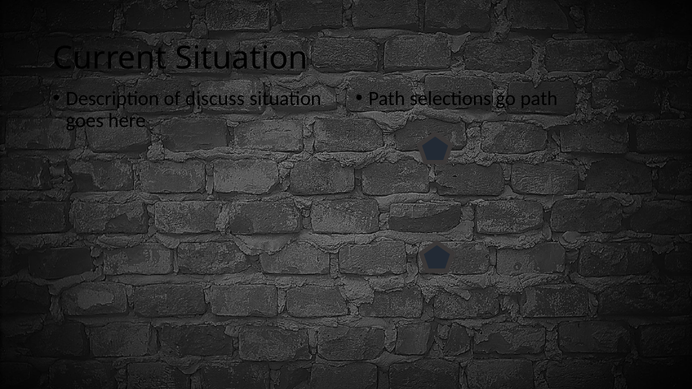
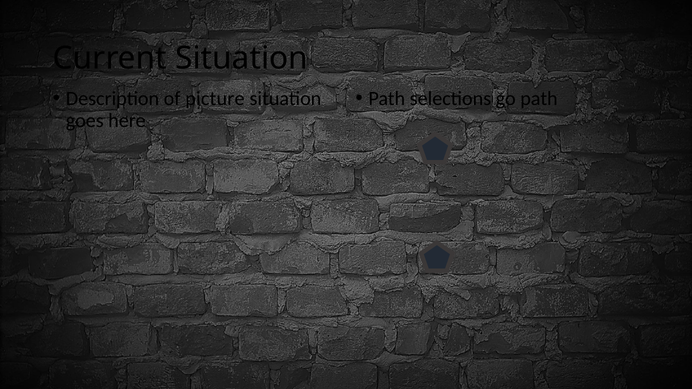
discuss: discuss -> picture (215, 99)
